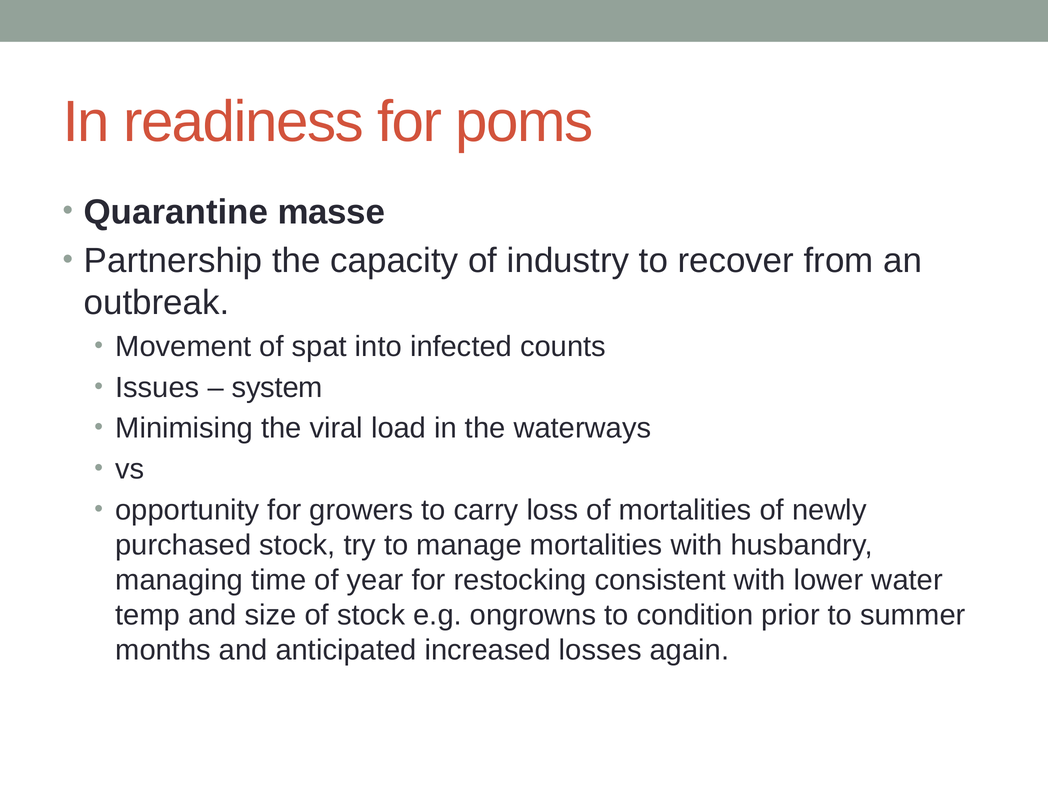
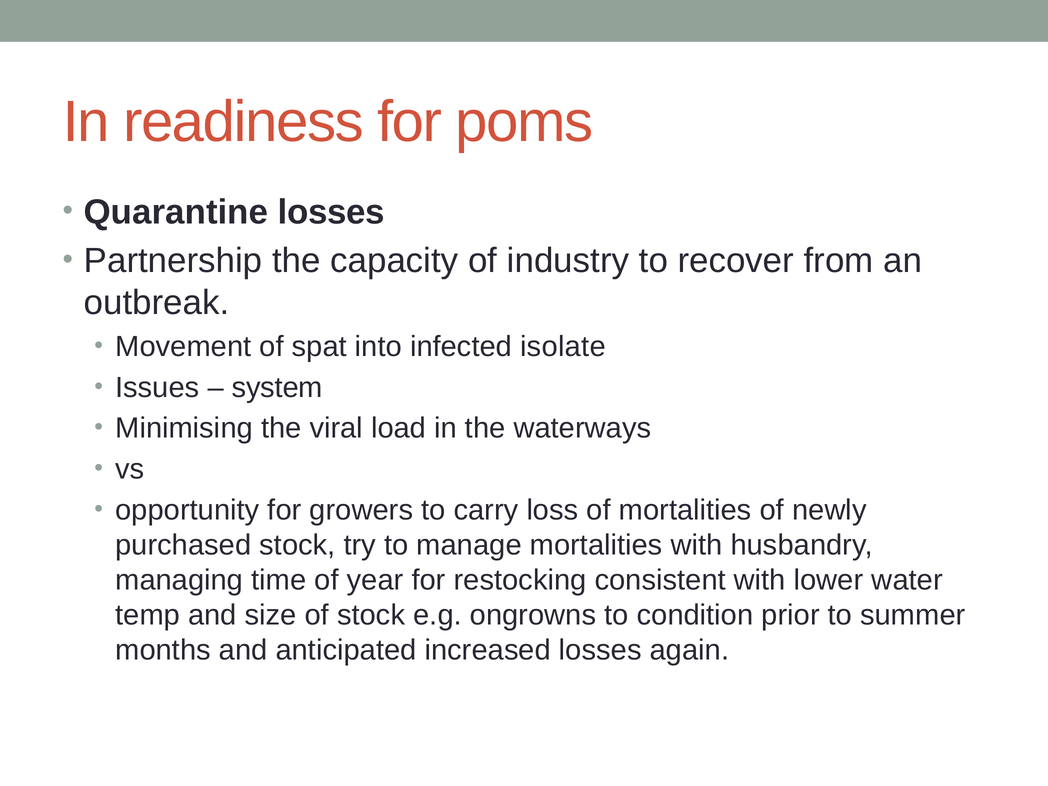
Quarantine masse: masse -> losses (331, 212)
counts: counts -> isolate (563, 347)
